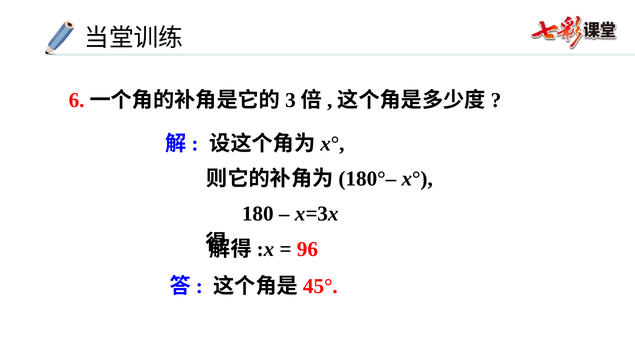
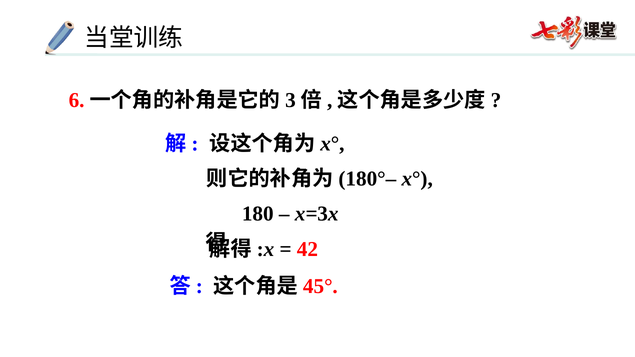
96: 96 -> 42 (307, 249)
